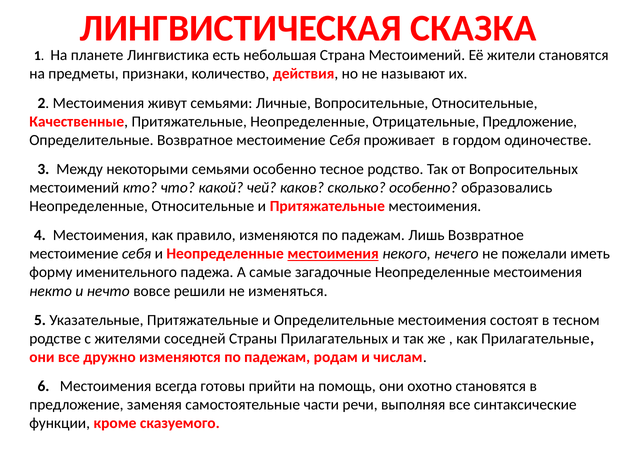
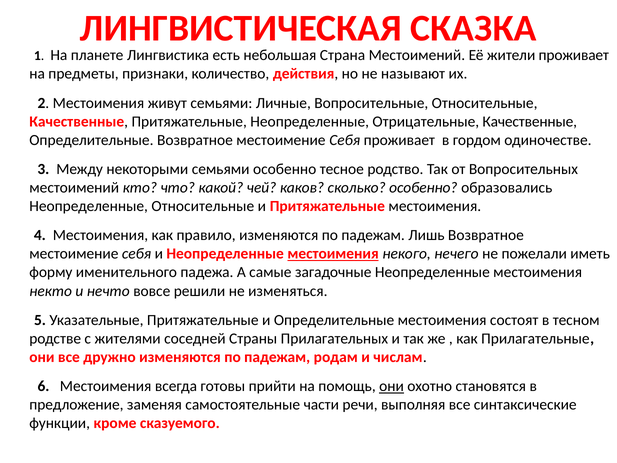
жители становятся: становятся -> проживает (574, 55)
Отрицательные Предложение: Предложение -> Качественные (530, 121)
они underline: none -> present (392, 386)
